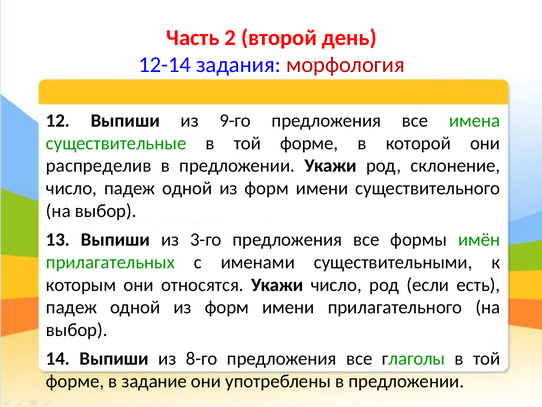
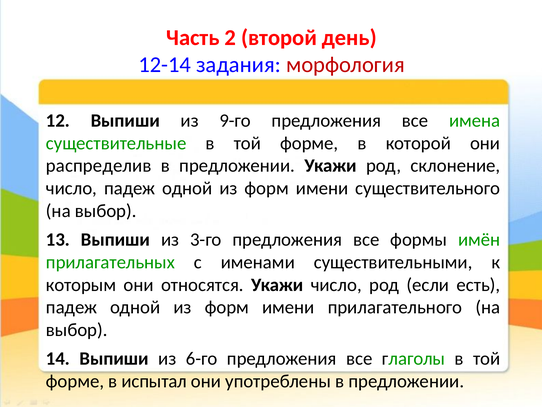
8-го: 8-го -> 6-го (202, 358)
задание: задание -> испытал (154, 381)
